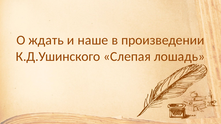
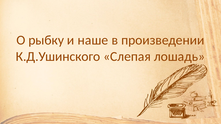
ждать: ждать -> рыбку (46, 40)
